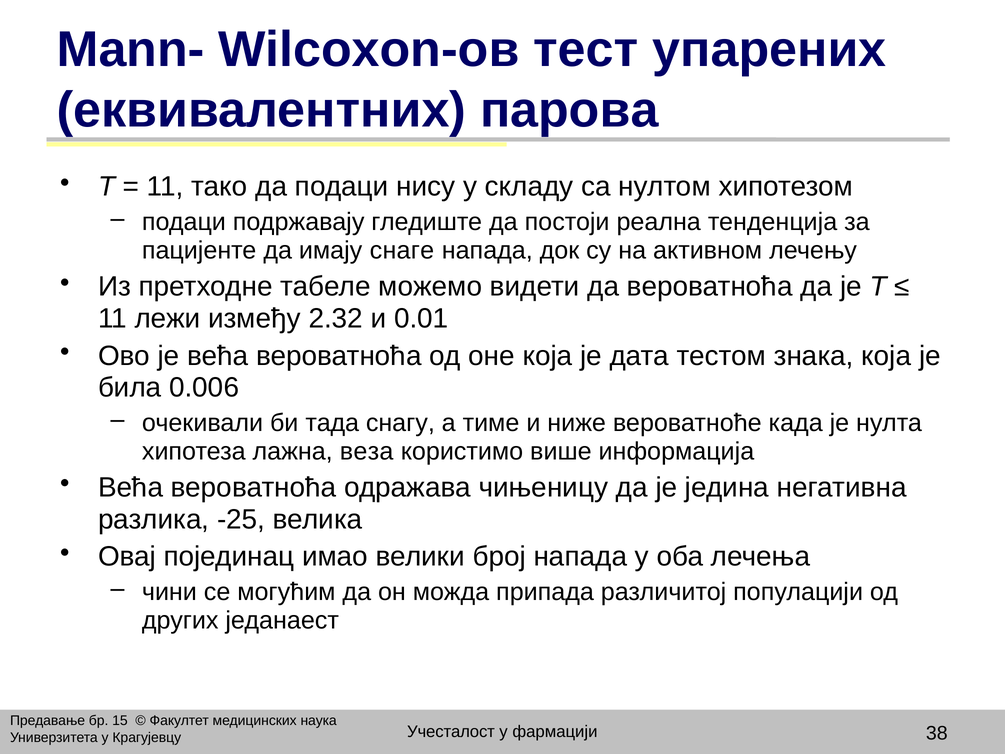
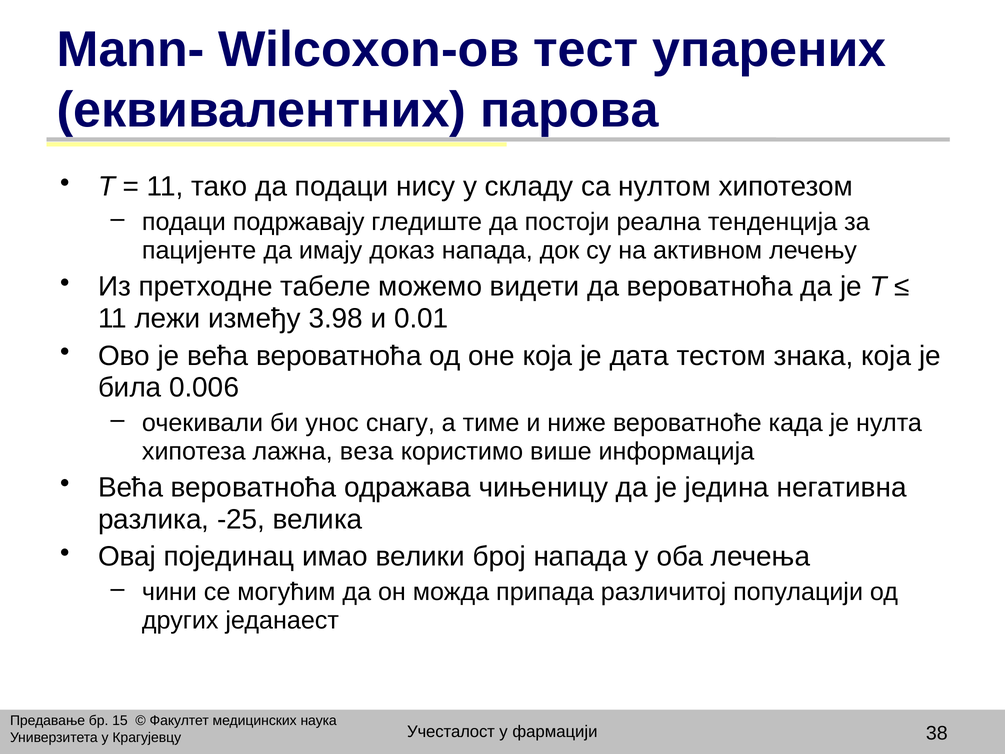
снаге: снаге -> доказ (402, 251)
2.32: 2.32 -> 3.98 (336, 318)
тада: тада -> унос (332, 423)
